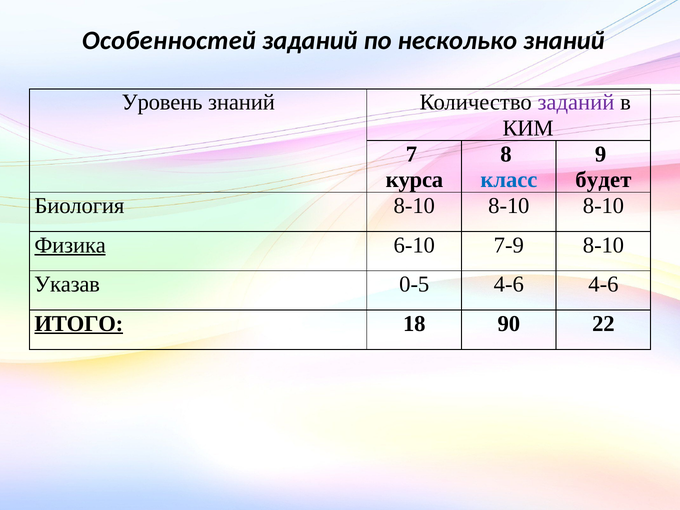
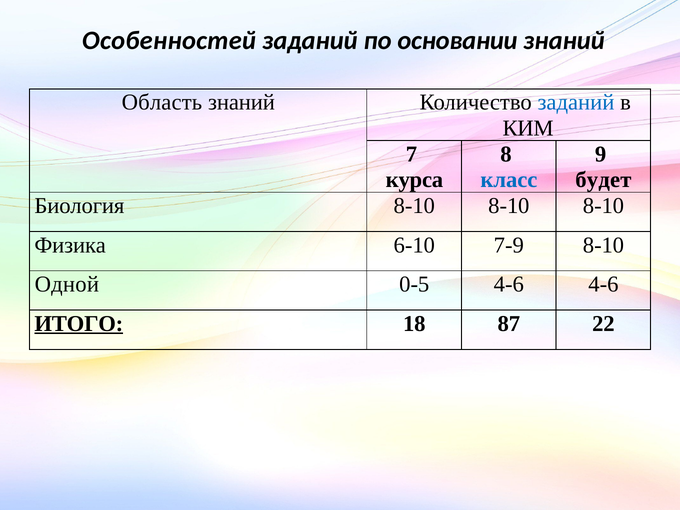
несколько: несколько -> основании (457, 41)
Уровень: Уровень -> Область (162, 102)
заданий colour: purple -> blue (576, 102)
Физика underline: present -> none (70, 245)
Указав: Указав -> Одной (67, 284)
90: 90 -> 87 (509, 324)
